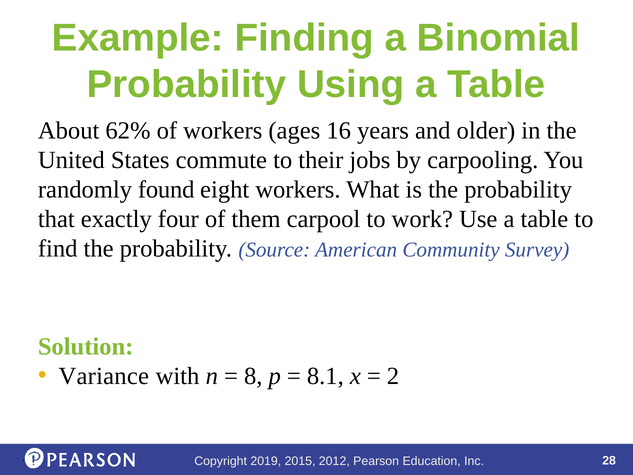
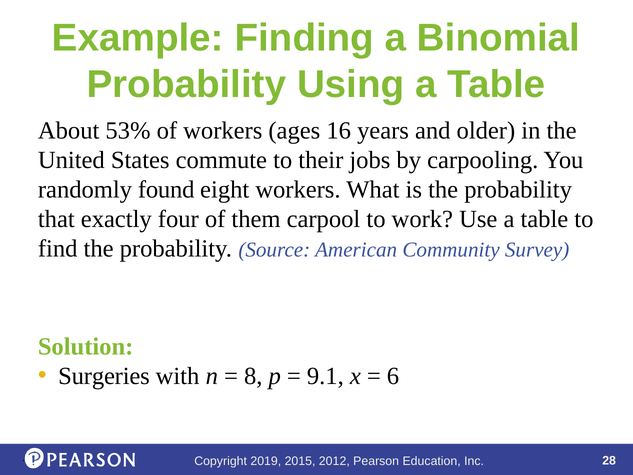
62%: 62% -> 53% (128, 130)
Variance: Variance -> Surgeries (104, 376)
8.1: 8.1 -> 9.1 (325, 376)
2: 2 -> 6 (393, 376)
